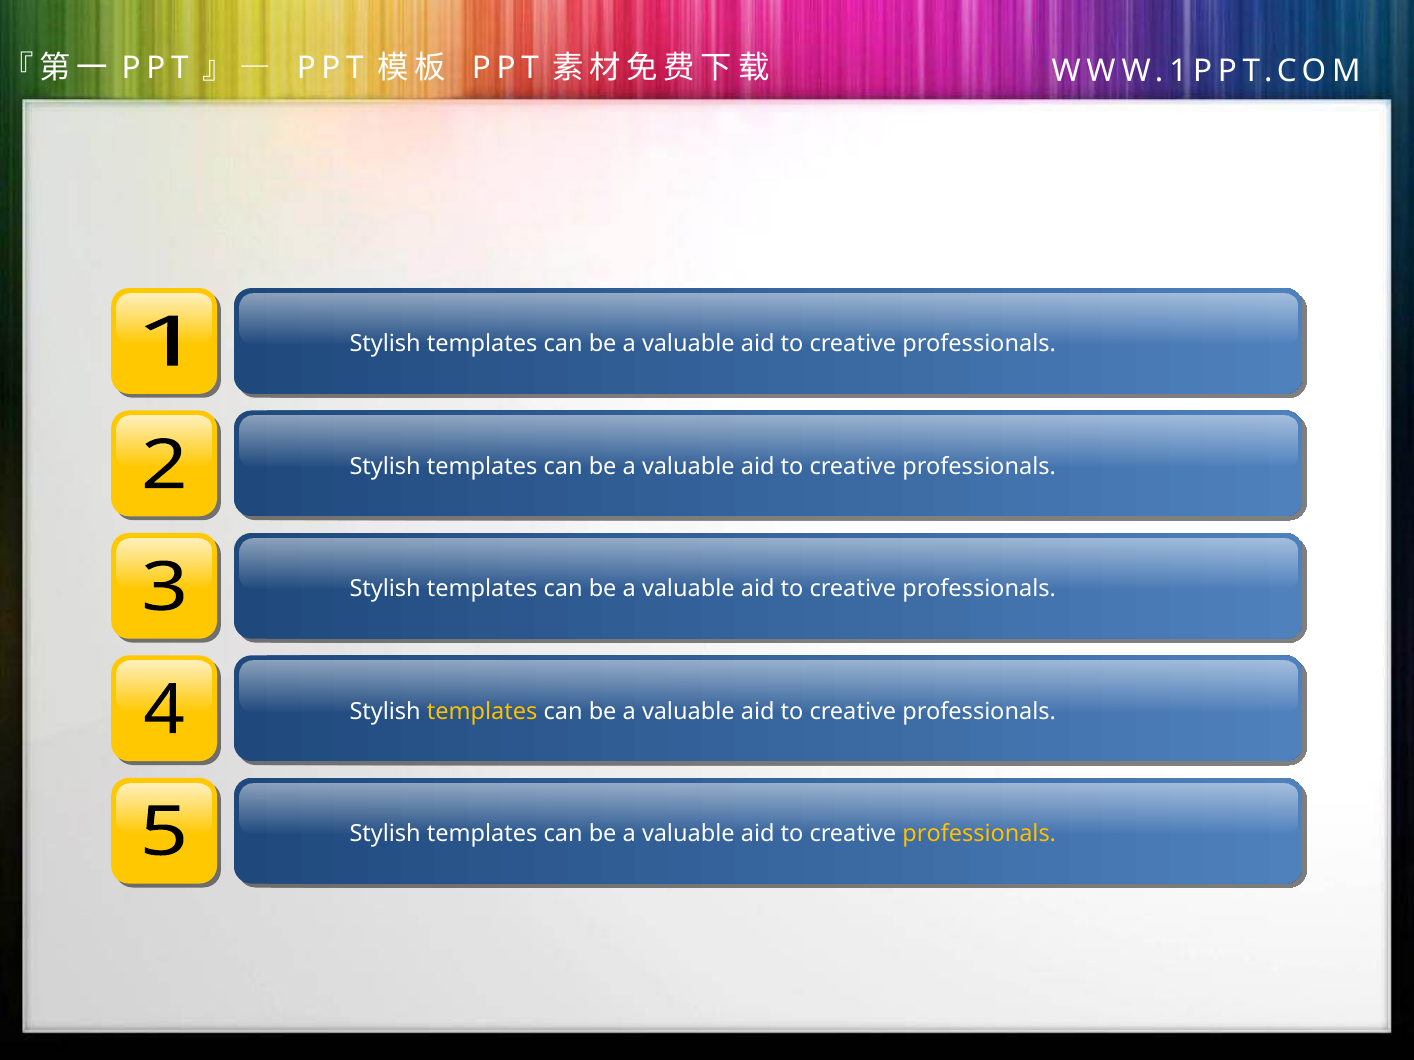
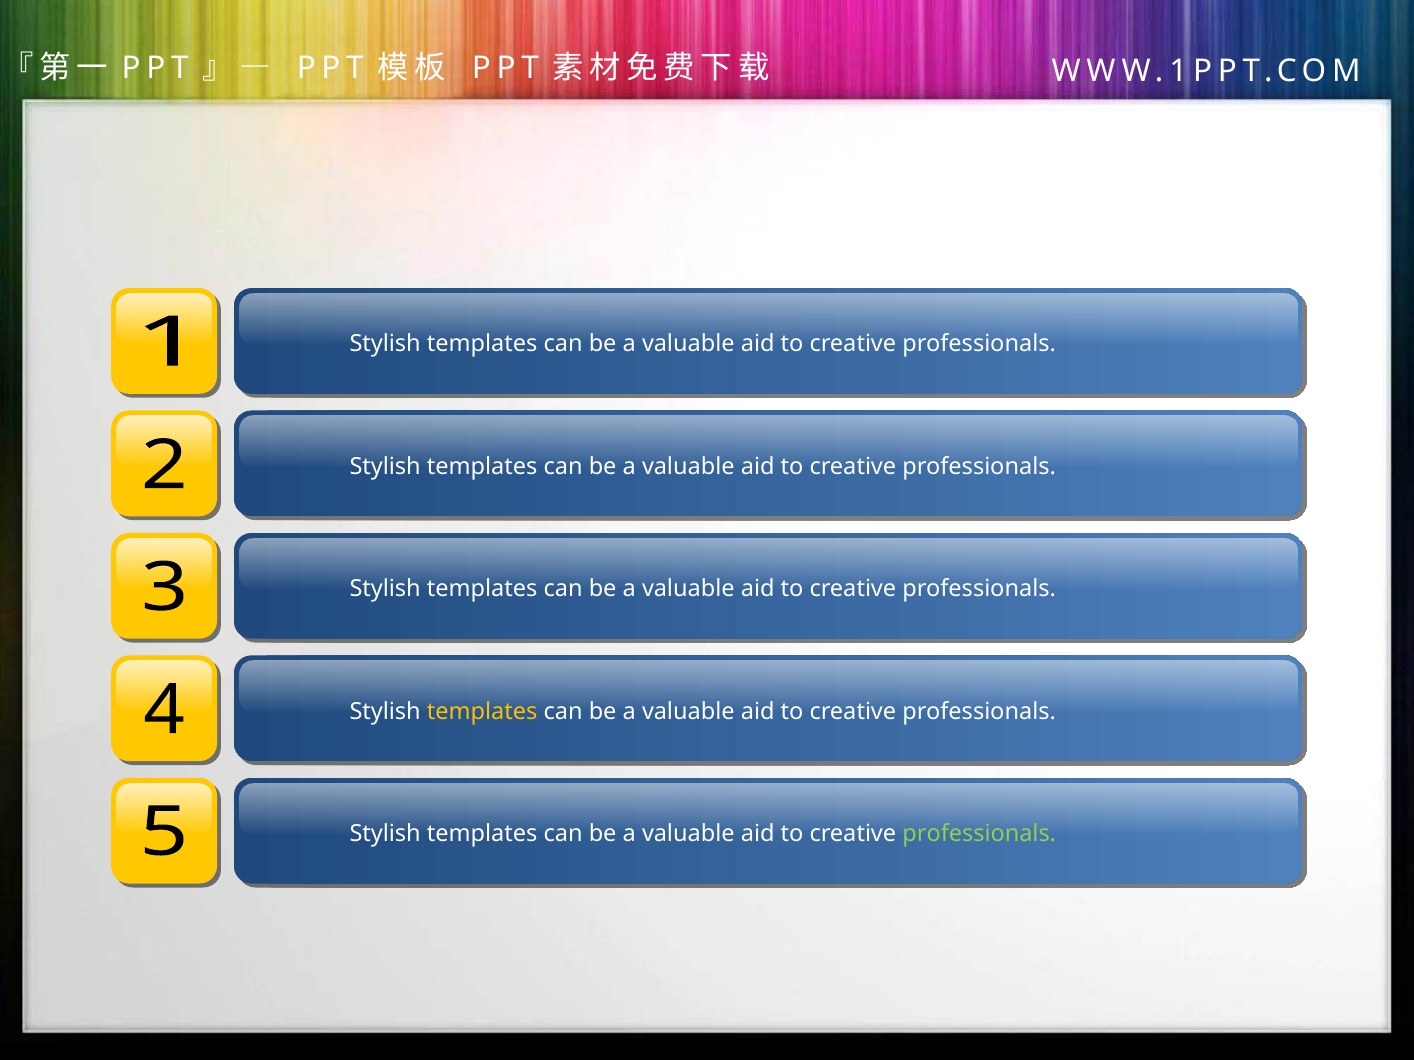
professionals colour: yellow -> light green (979, 834)
